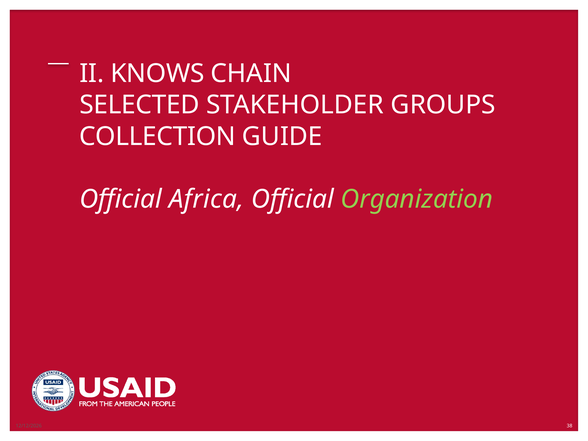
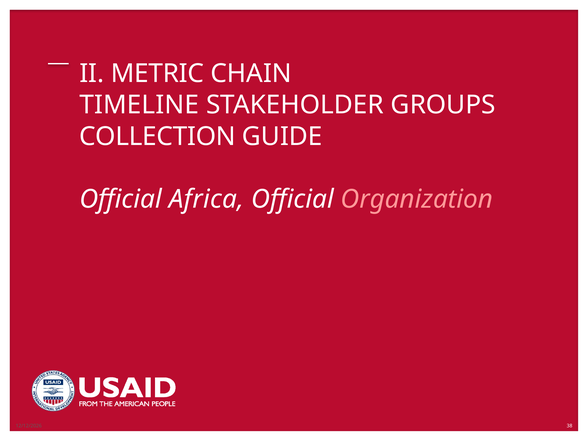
KNOWS: KNOWS -> METRIC (157, 74)
SELECTED: SELECTED -> TIMELINE (139, 105)
Organization colour: light green -> pink (417, 199)
